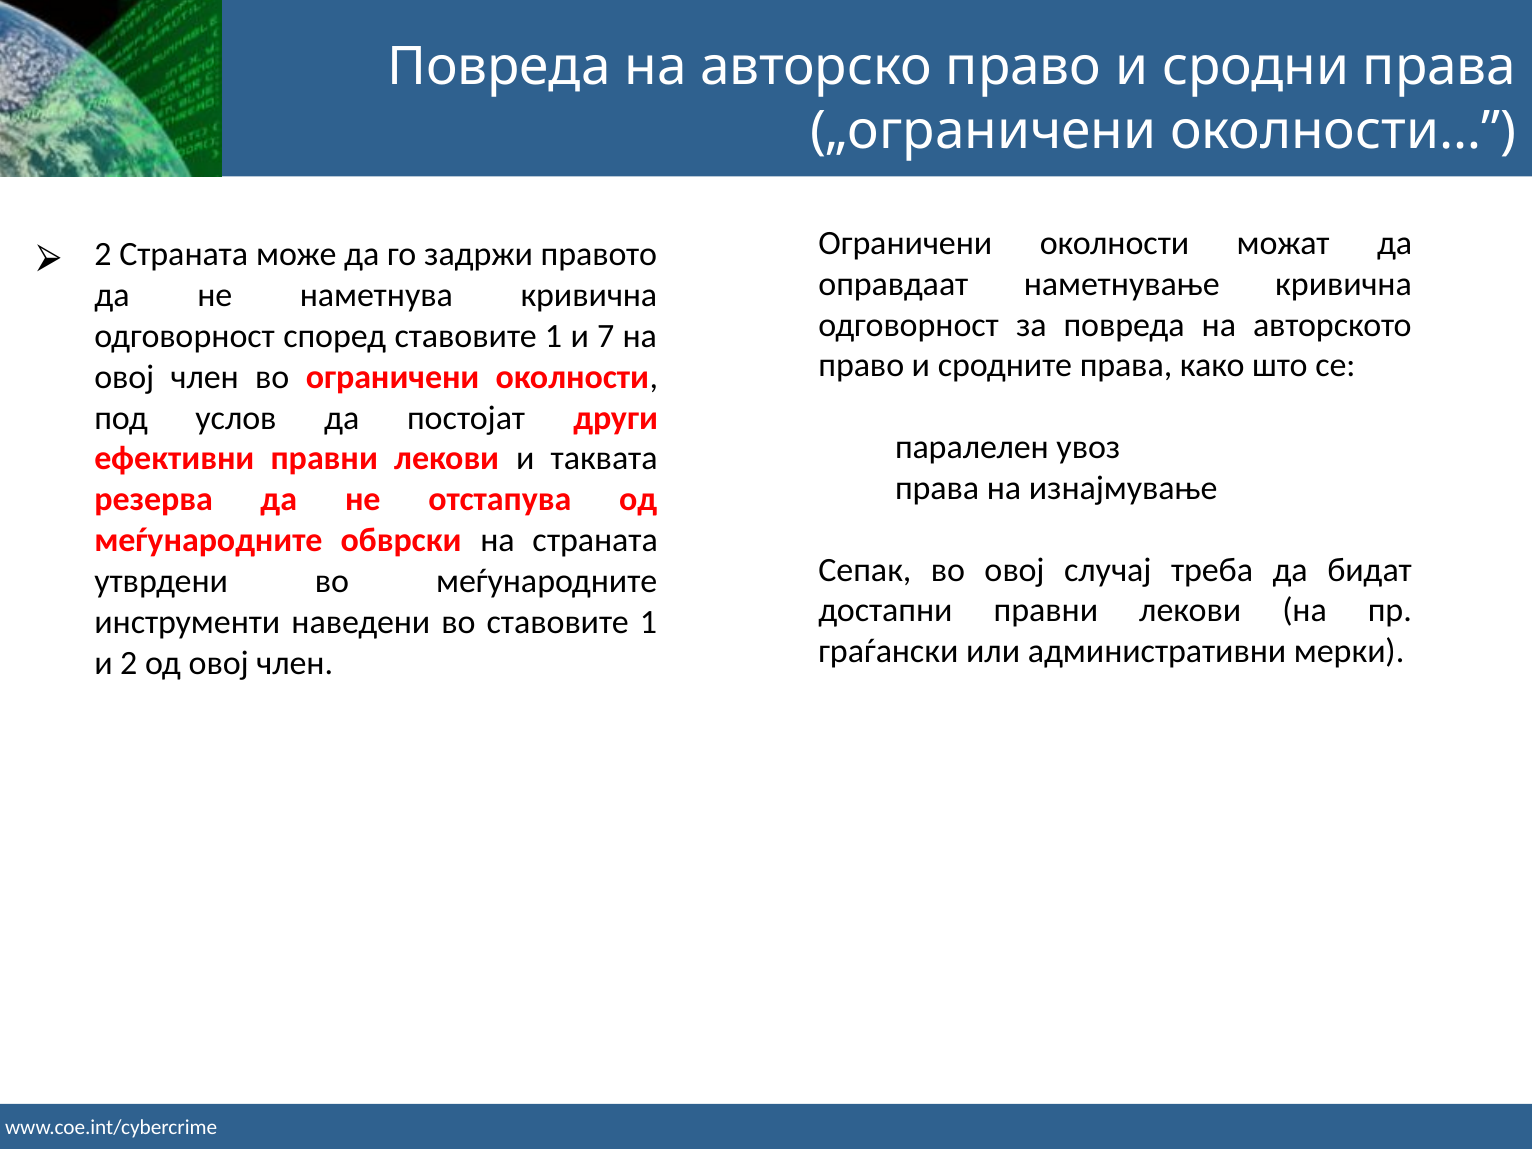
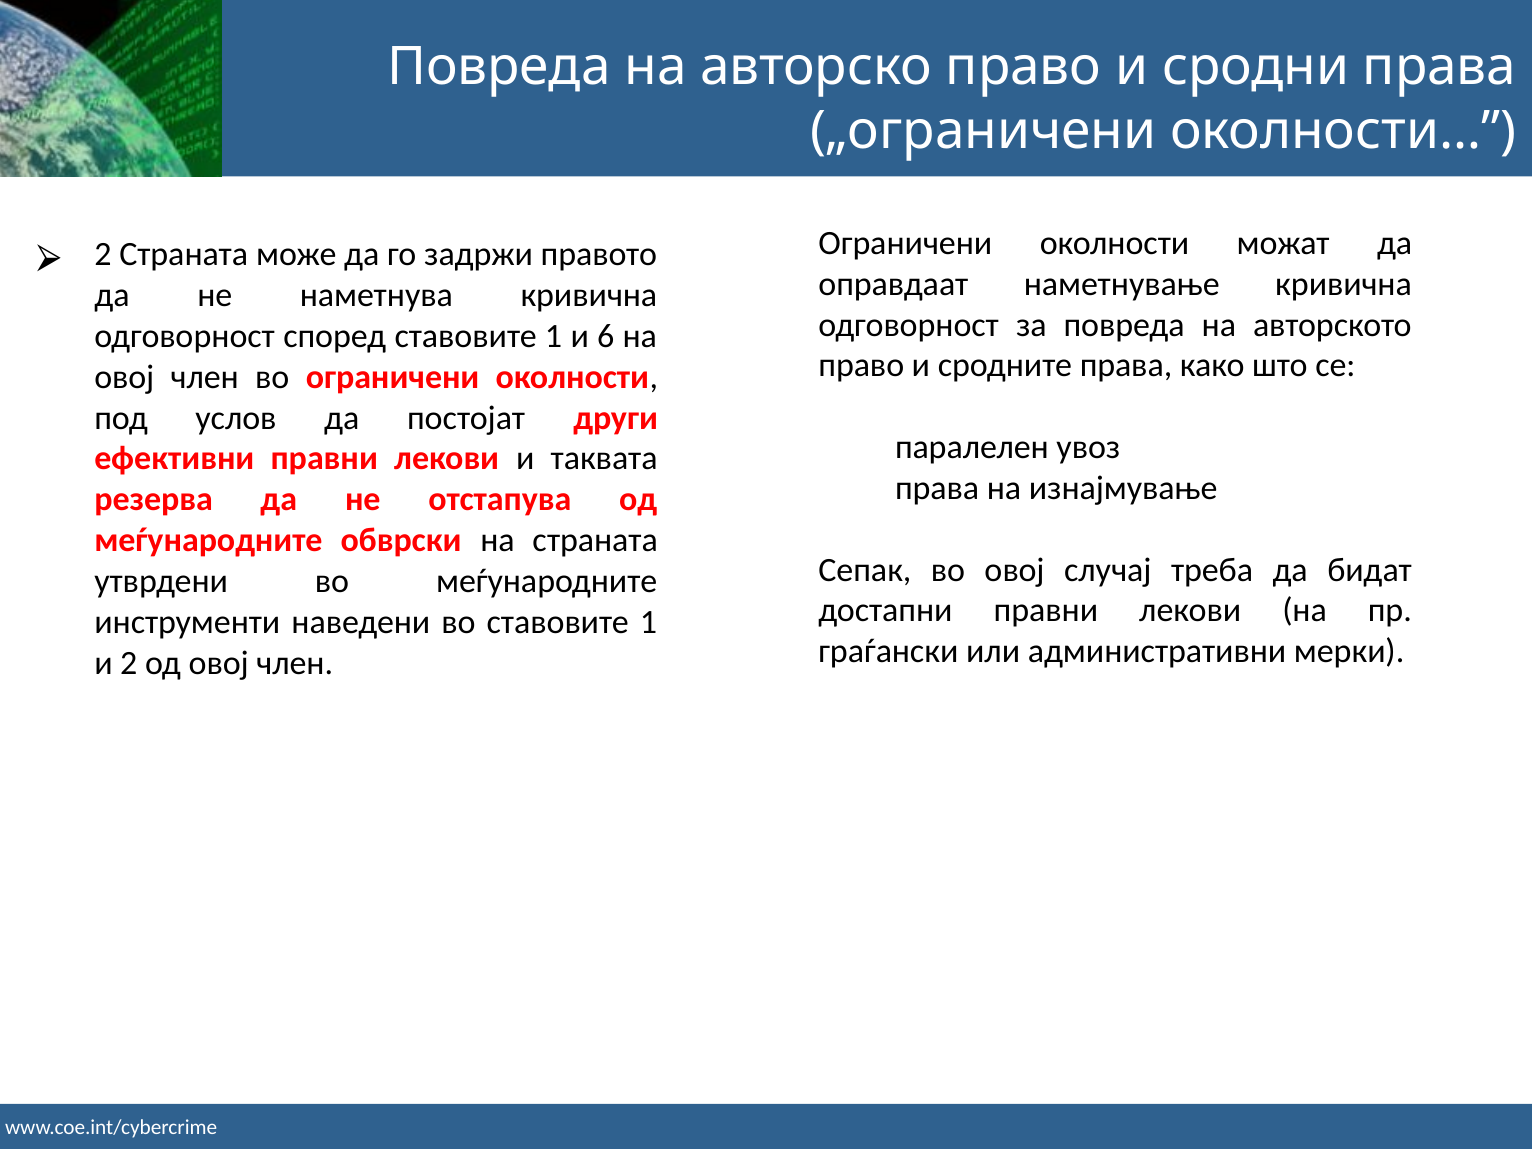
7: 7 -> 6 (606, 336)
